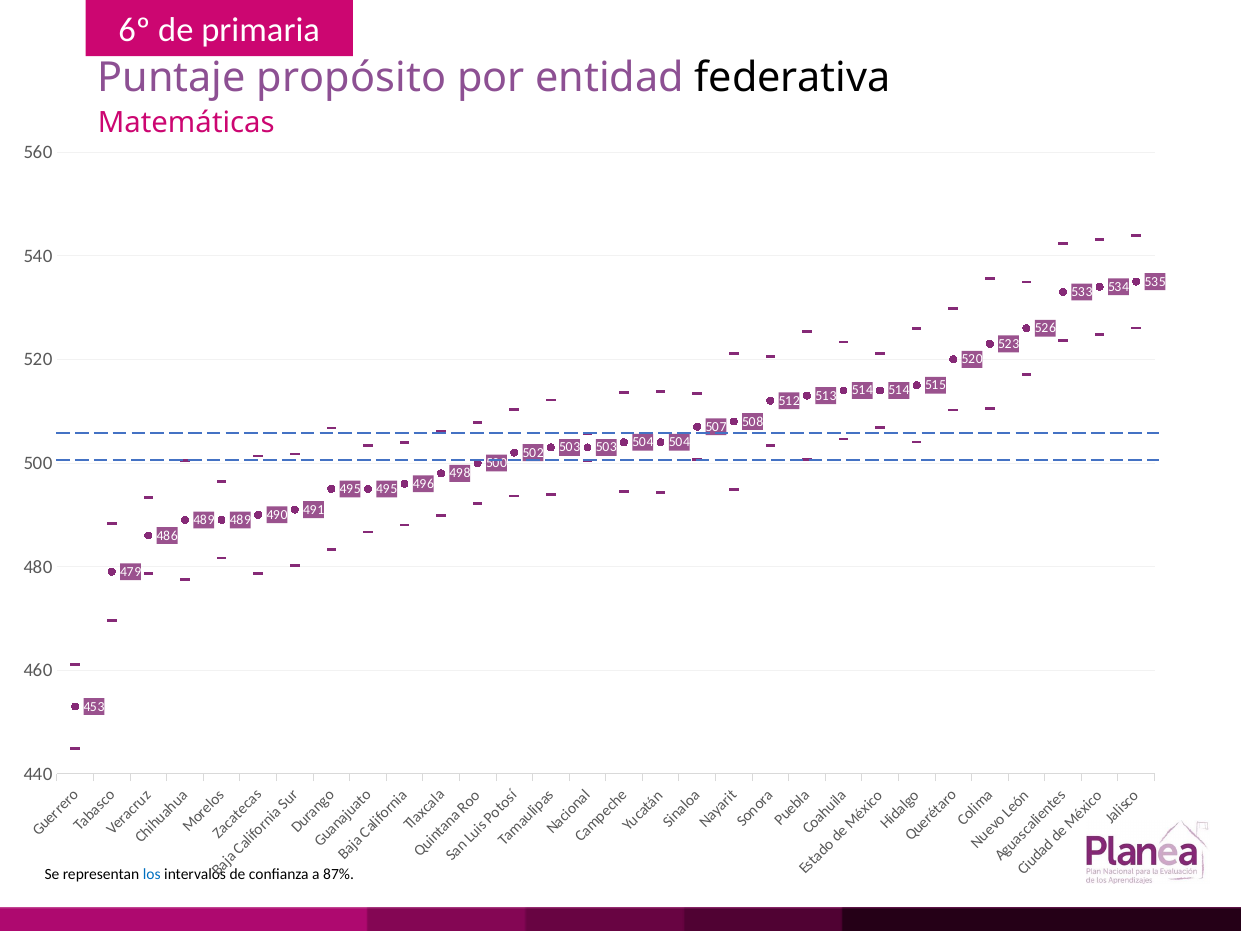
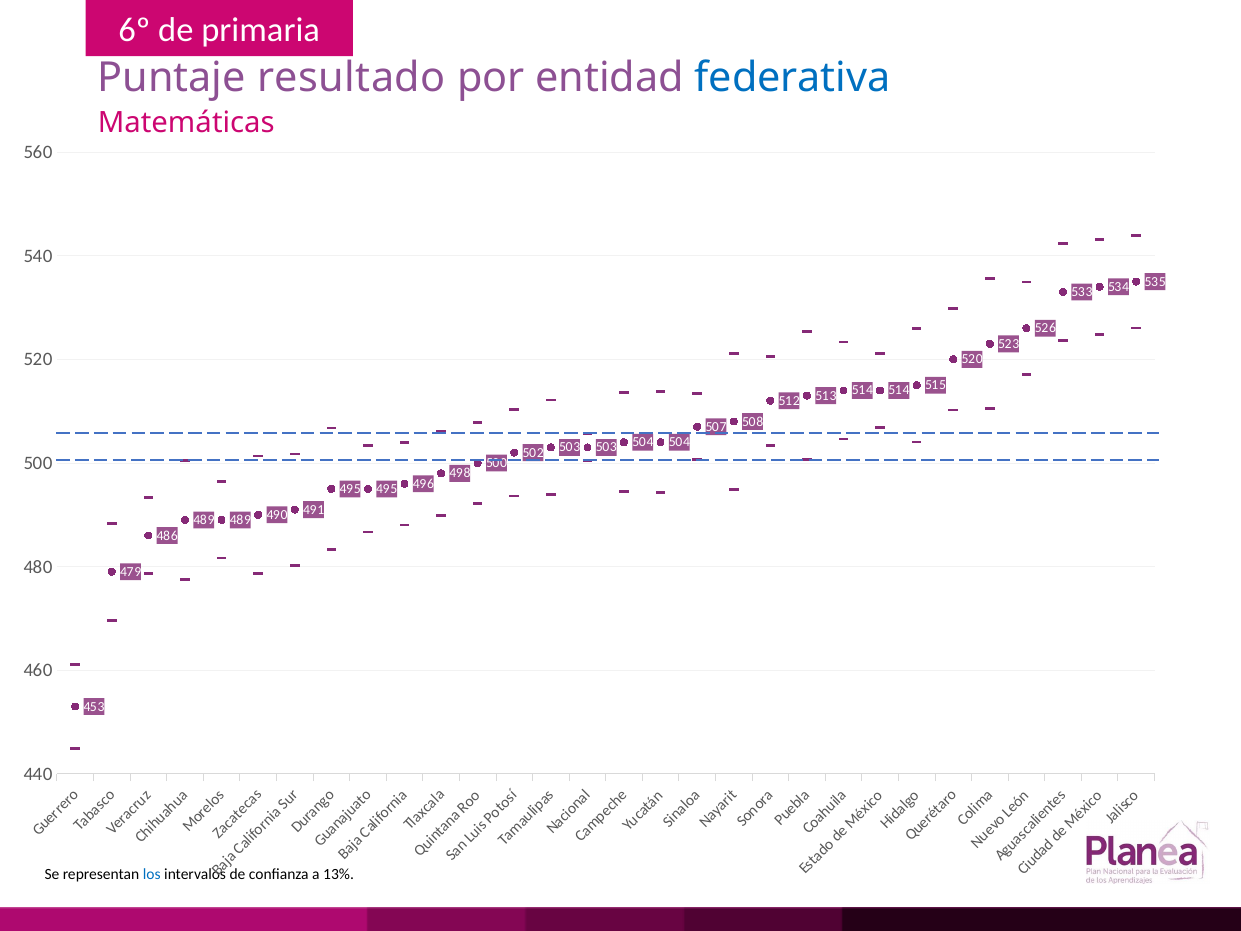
propósito: propósito -> resultado (351, 78)
federativa colour: black -> blue (793, 78)
87%: 87% -> 13% (339, 874)
